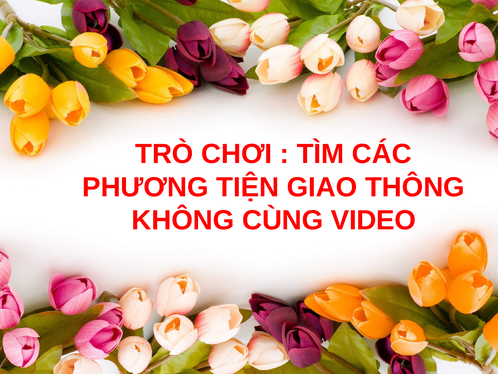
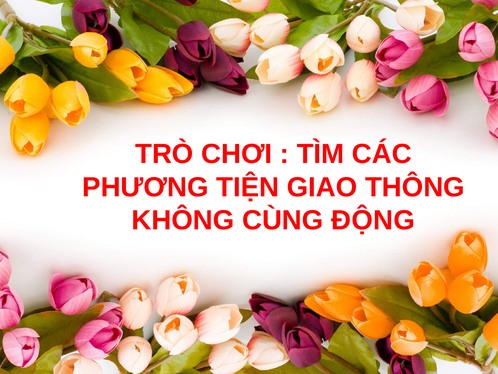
VIDEO: VIDEO -> ĐỘNG (373, 220)
